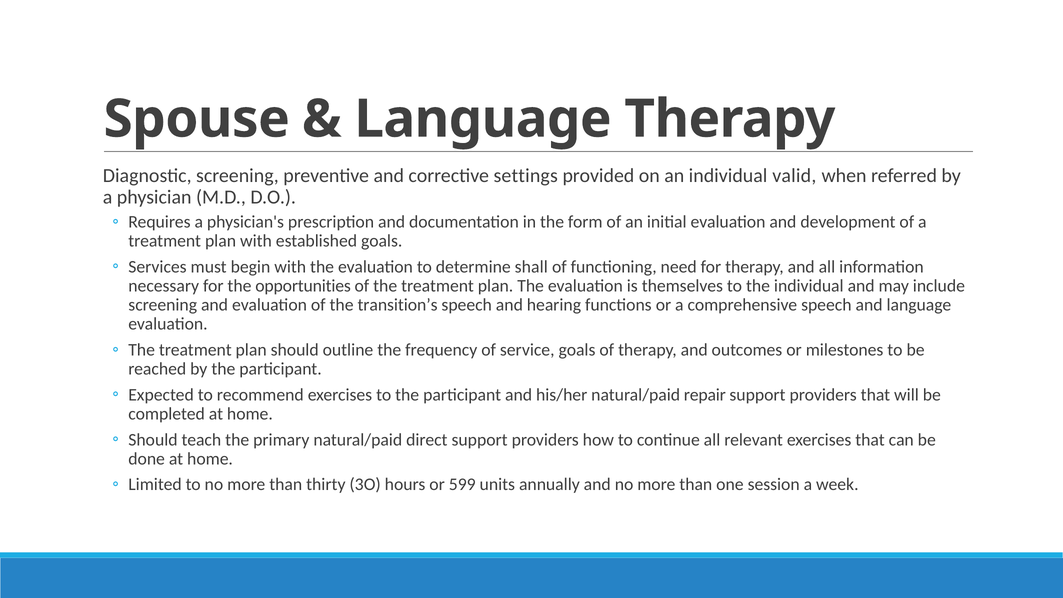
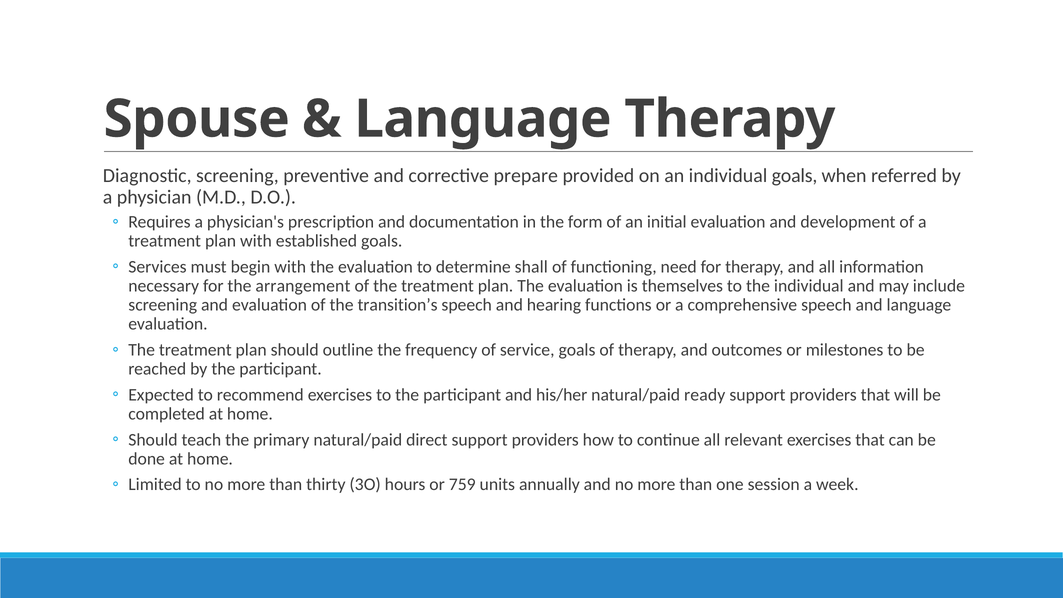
settings: settings -> prepare (526, 176)
individual valid: valid -> goals (795, 176)
opportunities: opportunities -> arrangement (303, 286)
repair: repair -> ready (705, 395)
599: 599 -> 759 (462, 485)
